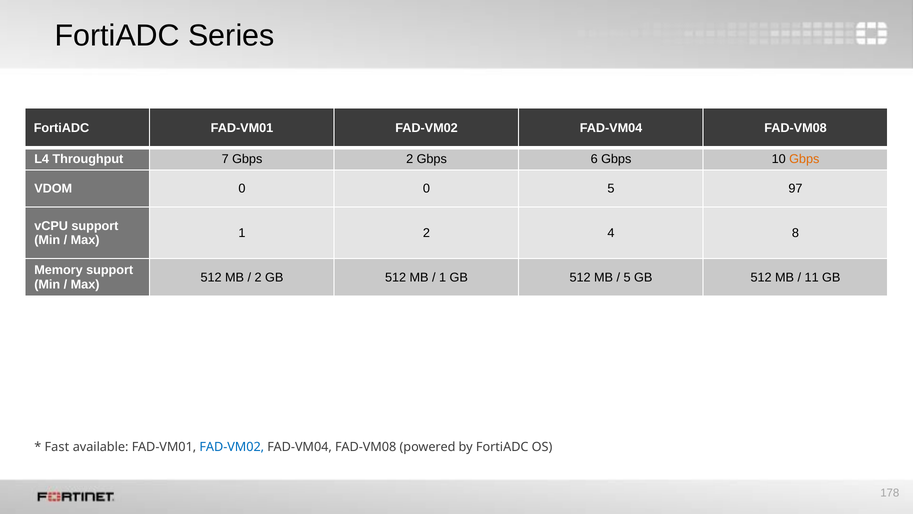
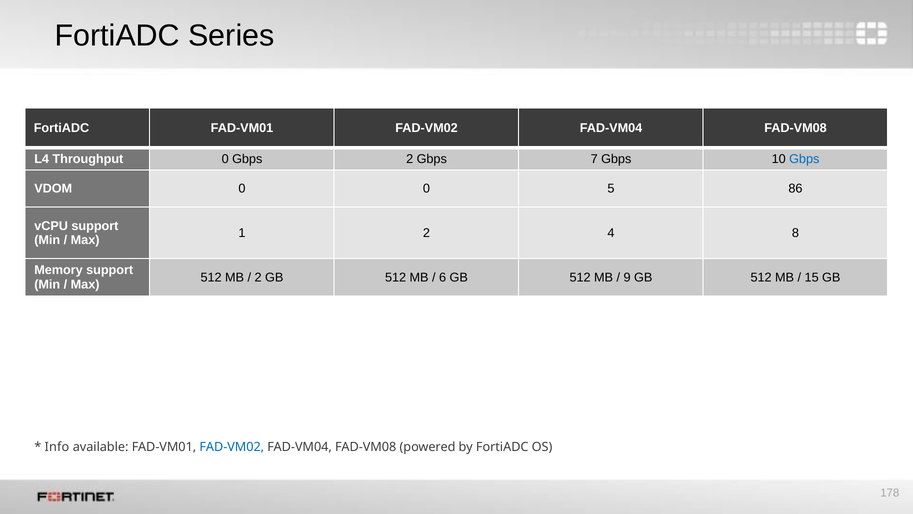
Throughput 7: 7 -> 0 (225, 159)
6: 6 -> 7 (594, 159)
Gbps colour: orange -> blue (804, 159)
97: 97 -> 86 (795, 189)
1: 1 -> 6 (443, 277)
5: 5 -> 9 (627, 277)
11: 11 -> 15 (812, 277)
Fast: Fast -> Info (57, 447)
